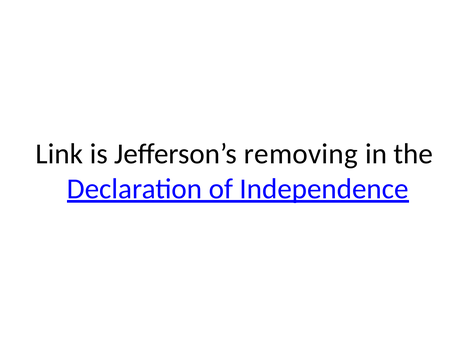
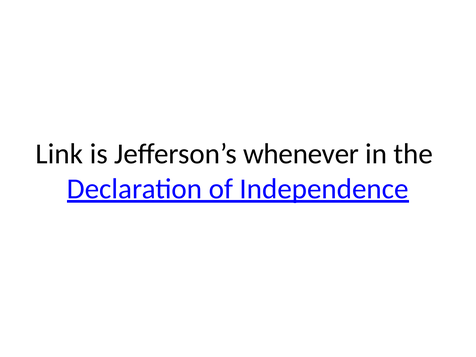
removing: removing -> whenever (301, 154)
